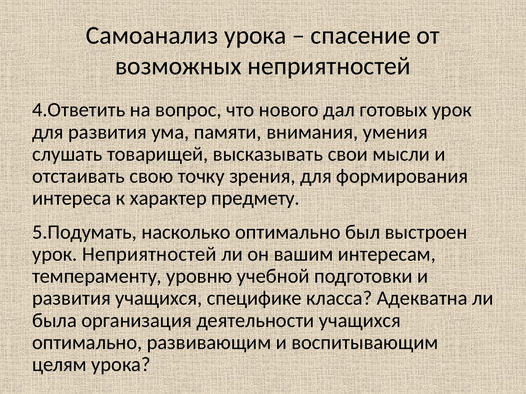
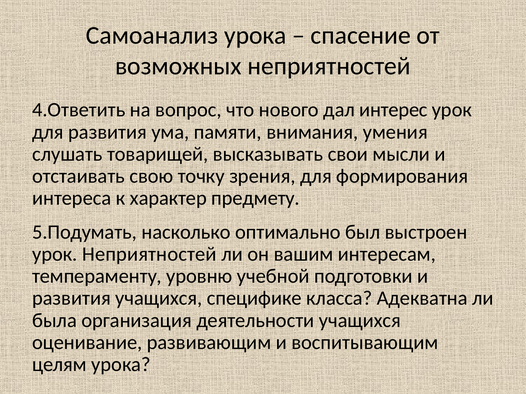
готовых: готовых -> интерес (393, 110)
оптимально: оптимально -> оценивание (87, 343)
